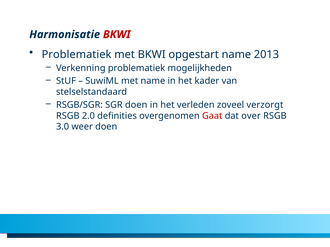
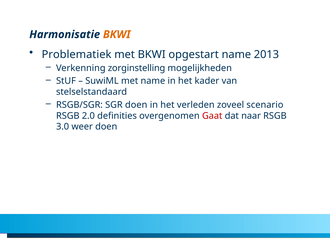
BKWI colour: red -> orange (117, 35)
Verkenning problematiek: problematiek -> zorginstelling (137, 68)
verzorgt: verzorgt -> scenario (265, 105)
over: over -> naar (251, 116)
